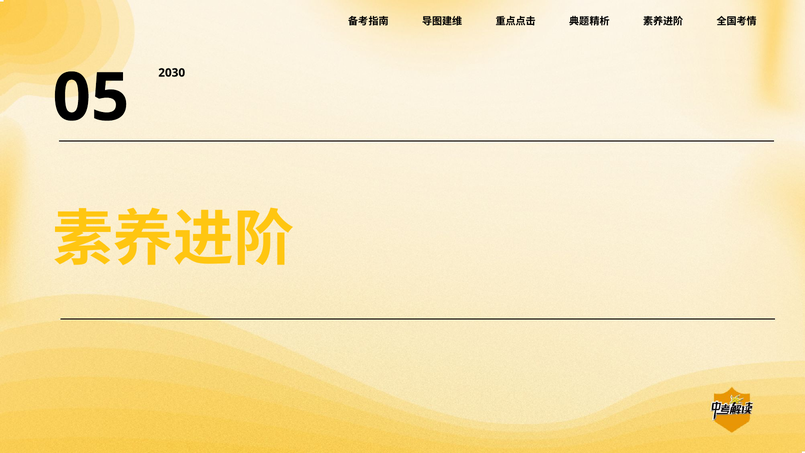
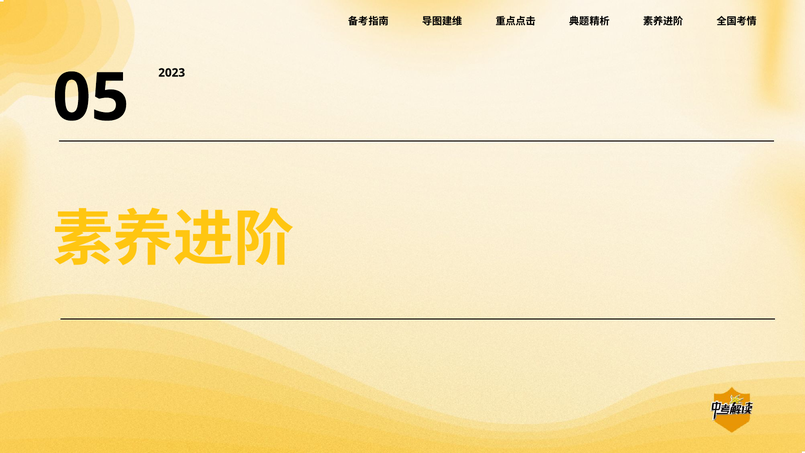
2030: 2030 -> 2023 (172, 73)
